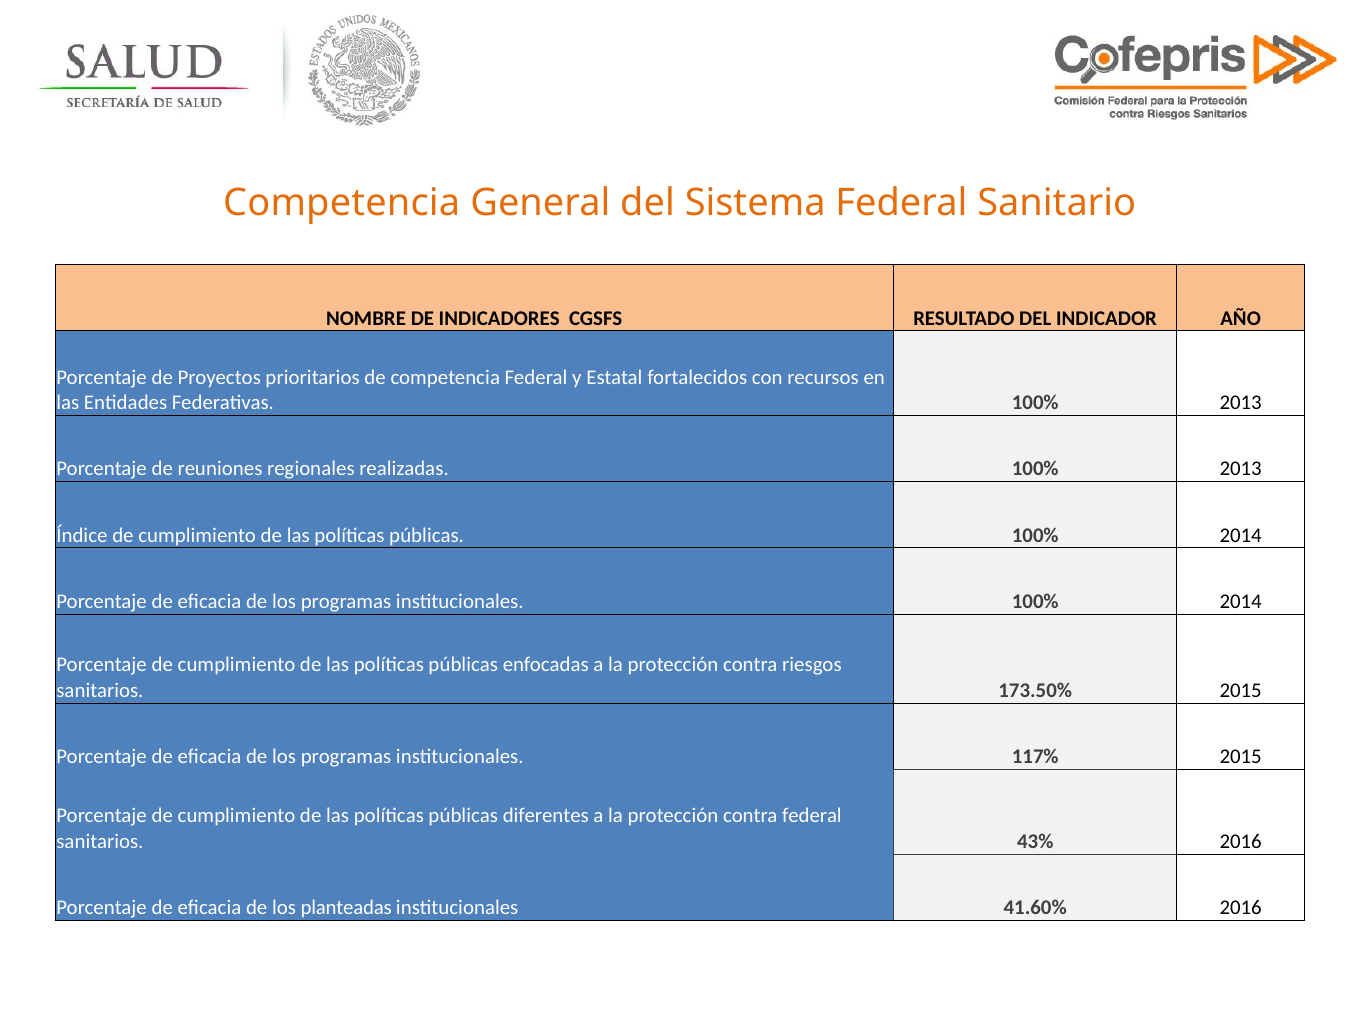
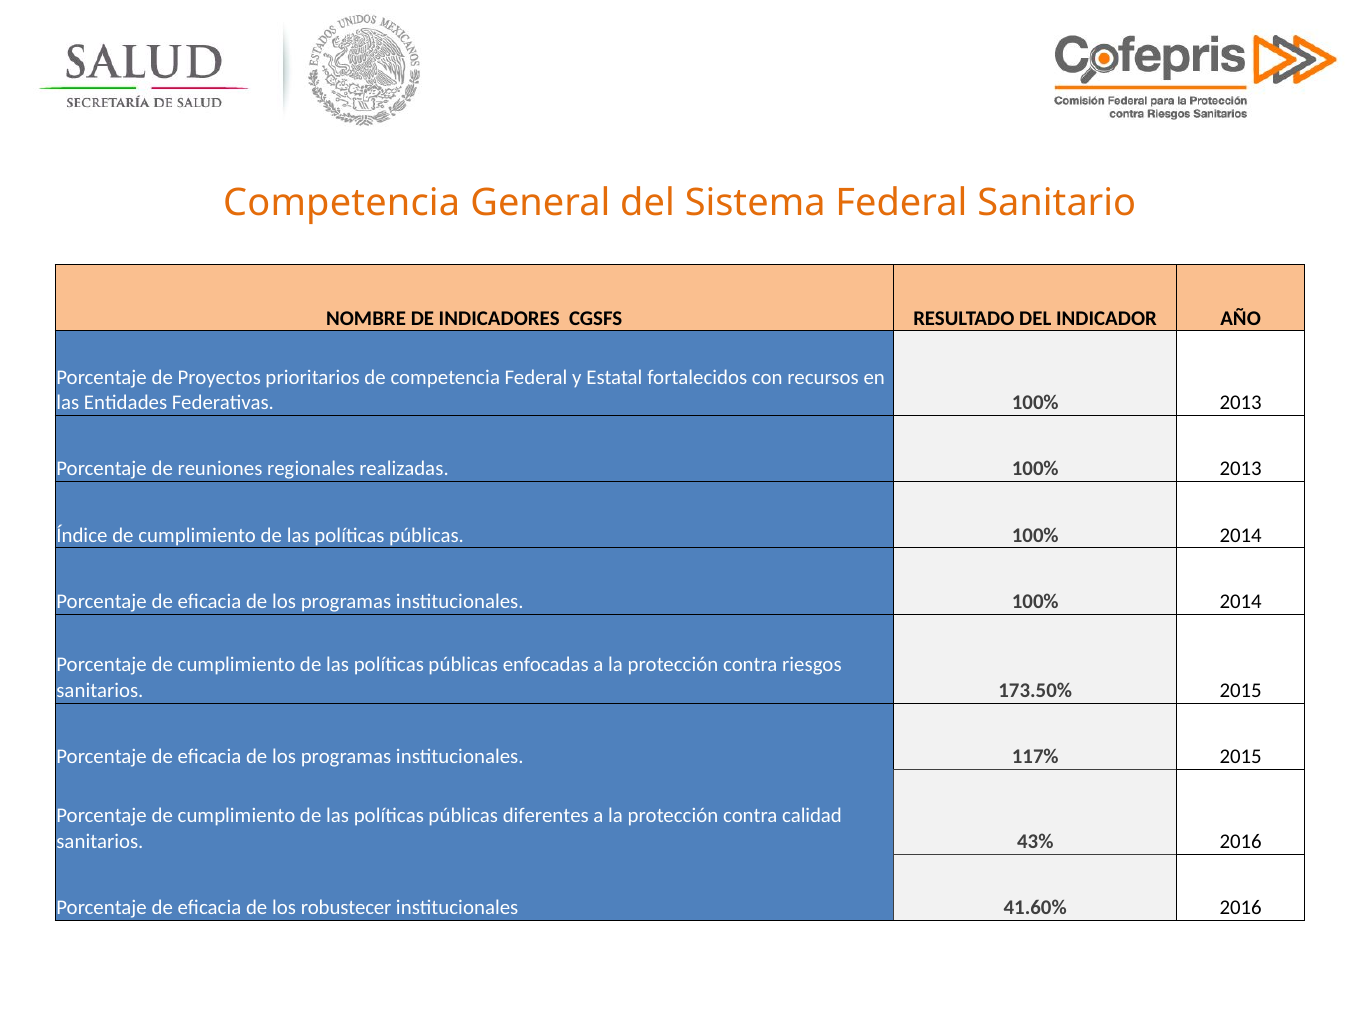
contra federal: federal -> calidad (812, 815)
planteadas: planteadas -> robustecer (346, 907)
